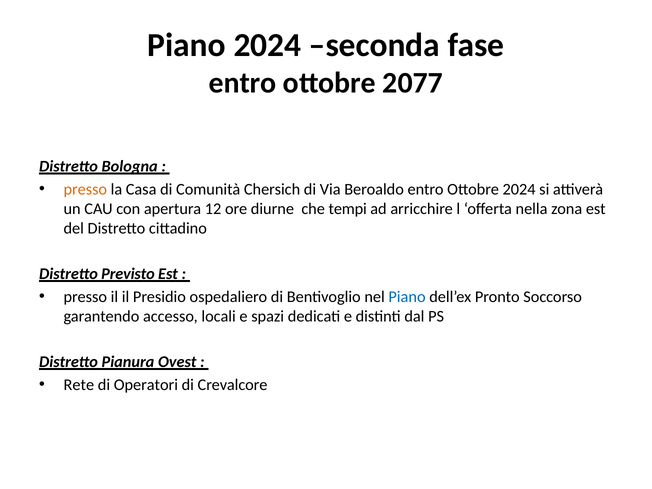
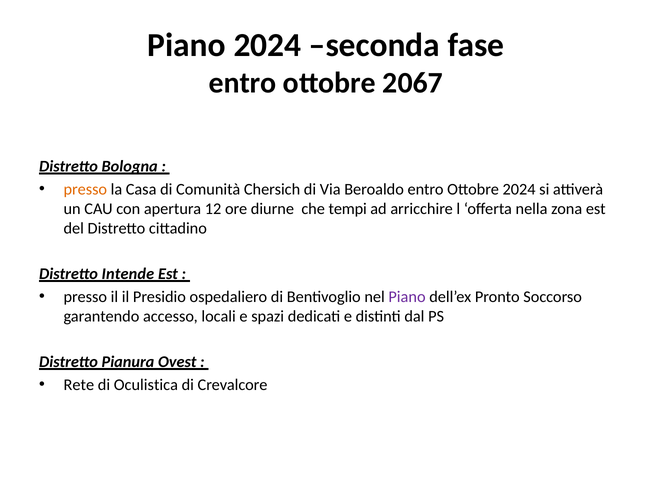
2077: 2077 -> 2067 (413, 83)
Previsto: Previsto -> Intende (128, 274)
Piano colour: blue -> purple (407, 297)
Operatori: Operatori -> Oculistica (146, 385)
